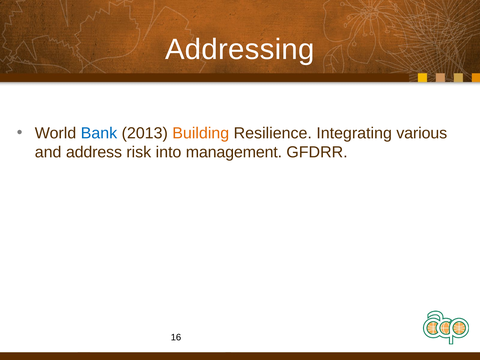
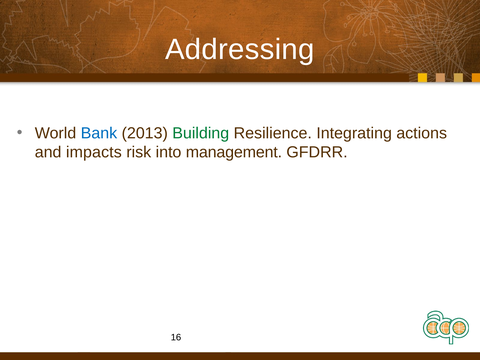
Building colour: orange -> green (201, 133)
various: various -> actions (422, 133)
address: address -> impacts (94, 152)
